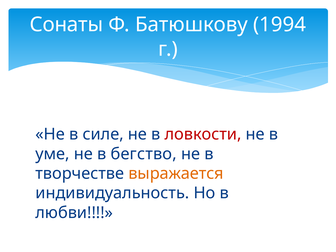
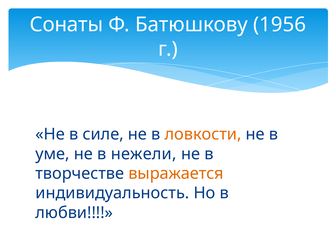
1994: 1994 -> 1956 (280, 25)
ловкости colour: red -> orange (203, 134)
бегство: бегство -> нежели (144, 154)
